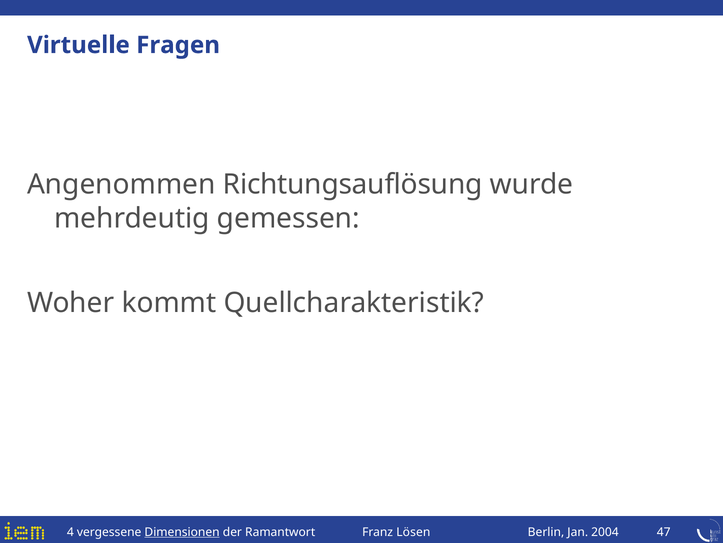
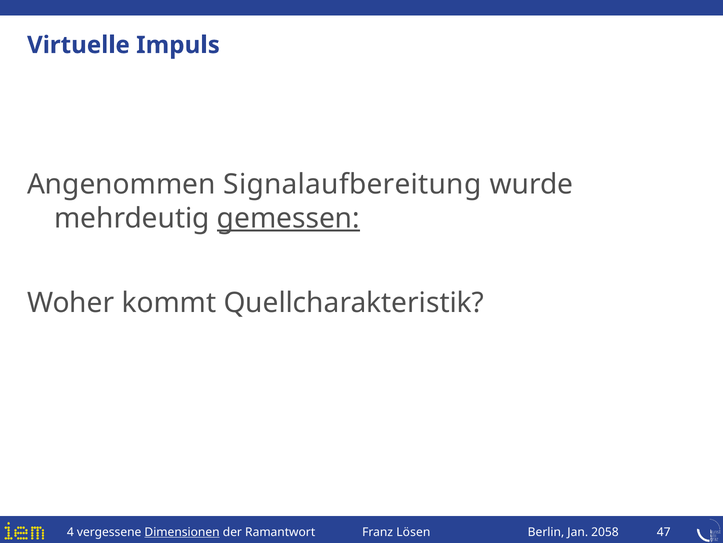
Fragen: Fragen -> Impuls (178, 45)
Richtungsauflösung: Richtungsauflösung -> Signalaufbereitung (352, 184)
gemessen underline: none -> present (288, 218)
2004: 2004 -> 2058 (605, 531)
